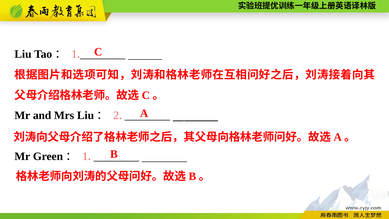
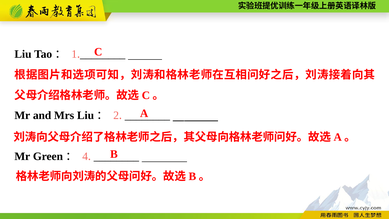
1: 1 -> 4 (85, 156)
